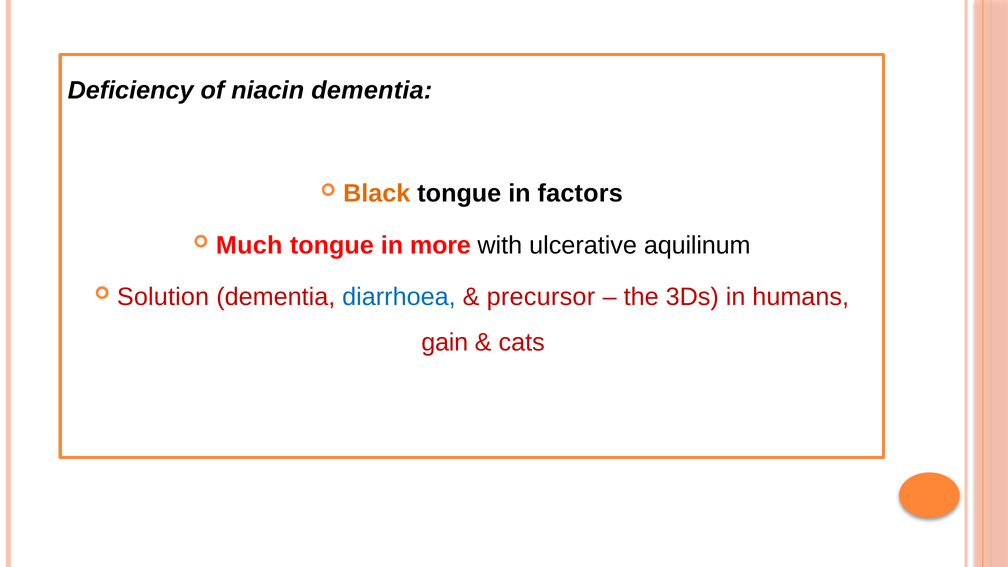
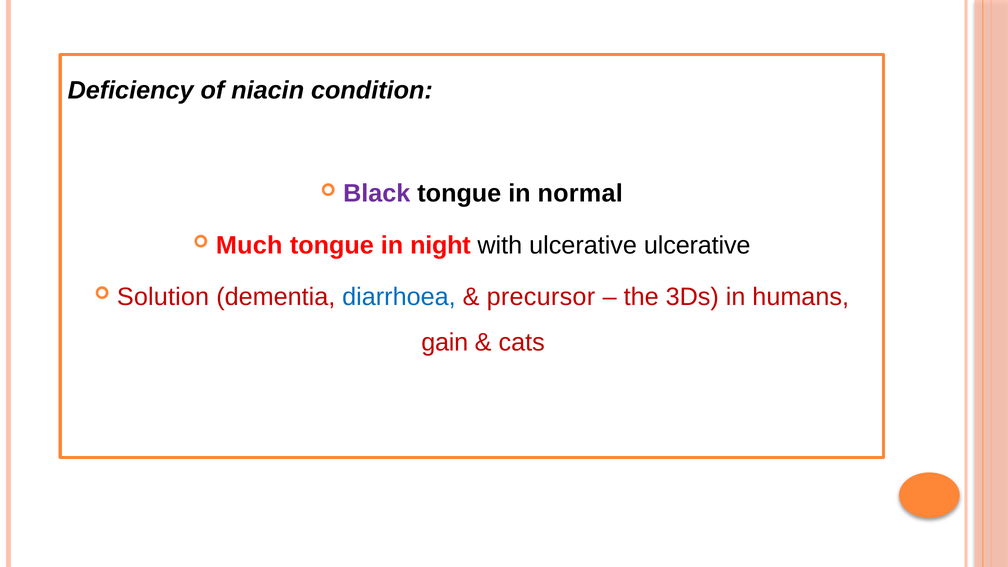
niacin dementia: dementia -> condition (372, 90)
Black colour: orange -> purple (377, 194)
factors: factors -> normal (580, 194)
more: more -> night (440, 245)
ulcerative aquilinum: aquilinum -> ulcerative (697, 245)
